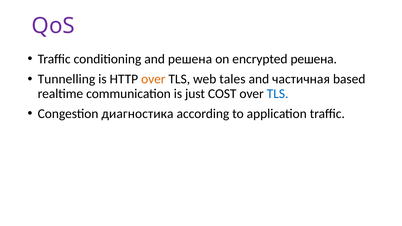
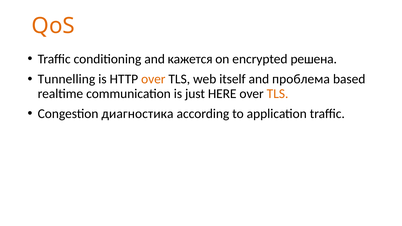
QoS colour: purple -> orange (53, 26)
and решена: решена -> кажется (190, 59)
tales: tales -> itself (232, 79)
частичная: частичная -> проблема (301, 79)
COST: COST -> HERE (222, 94)
TLS colour: blue -> orange (278, 94)
